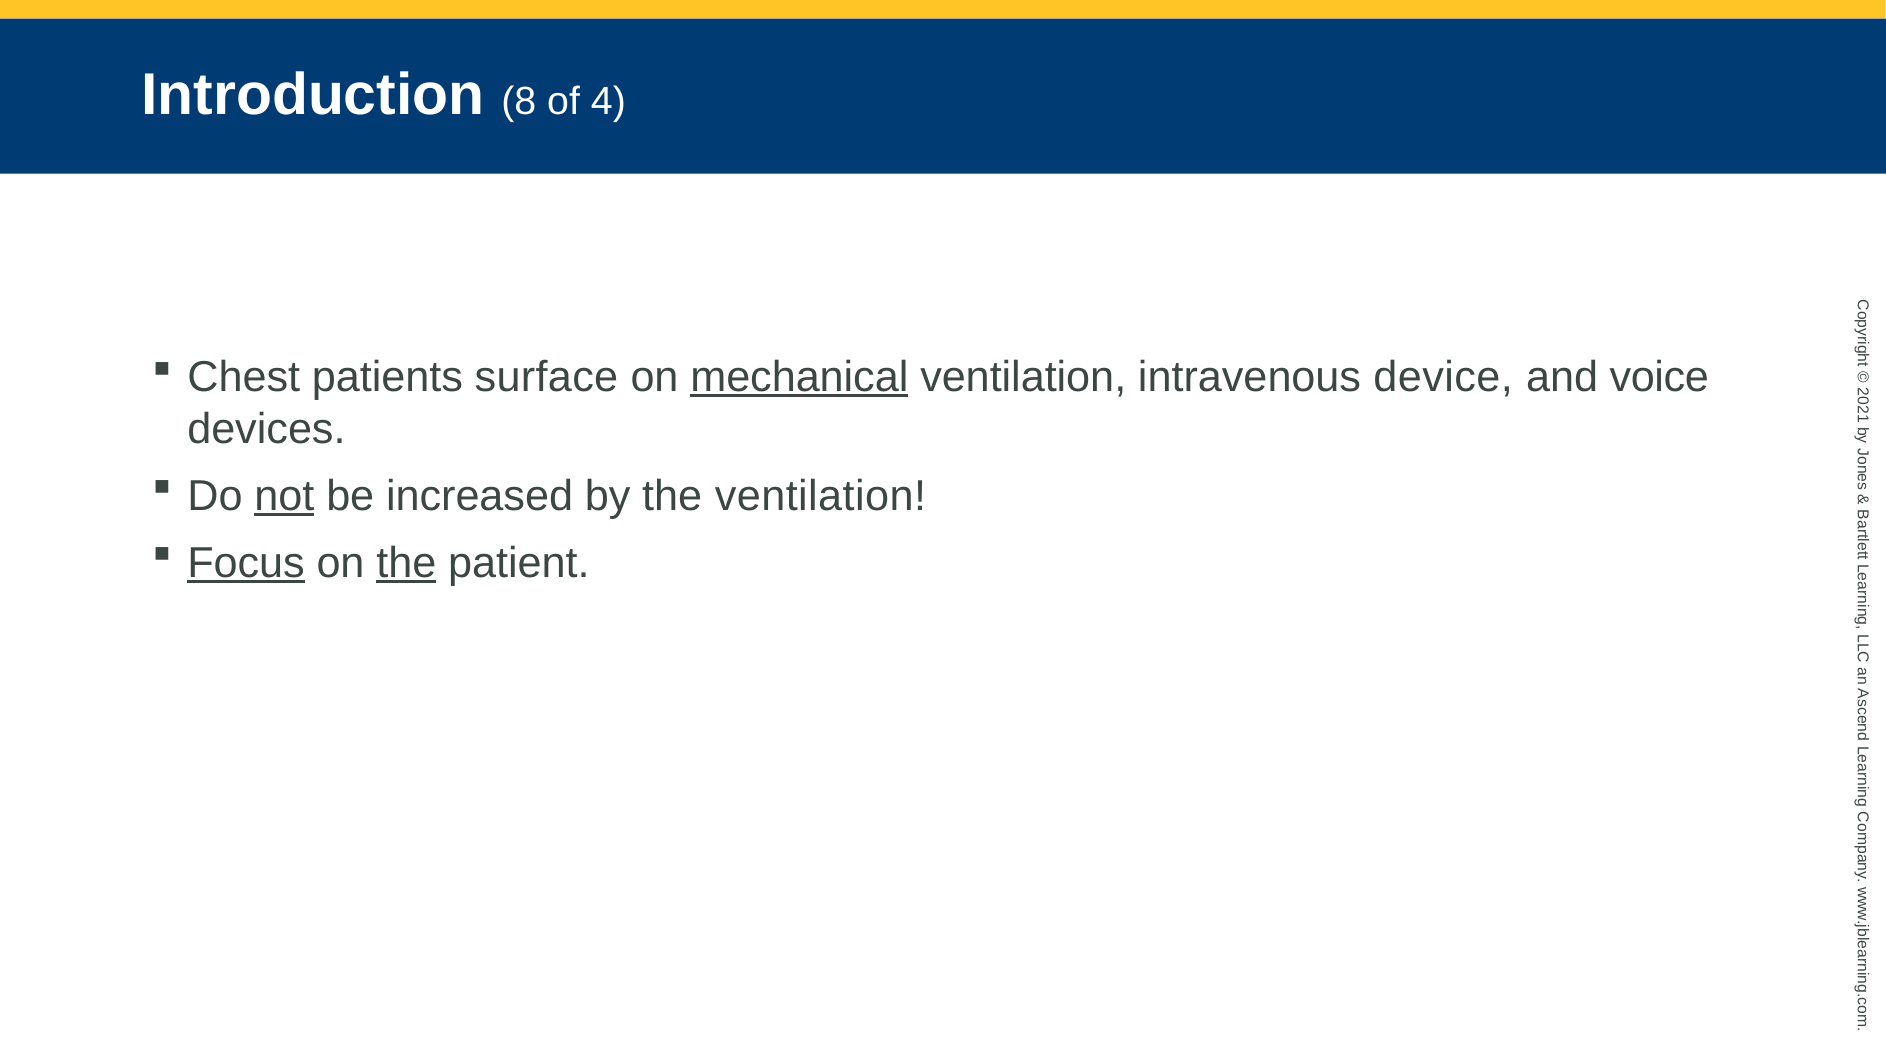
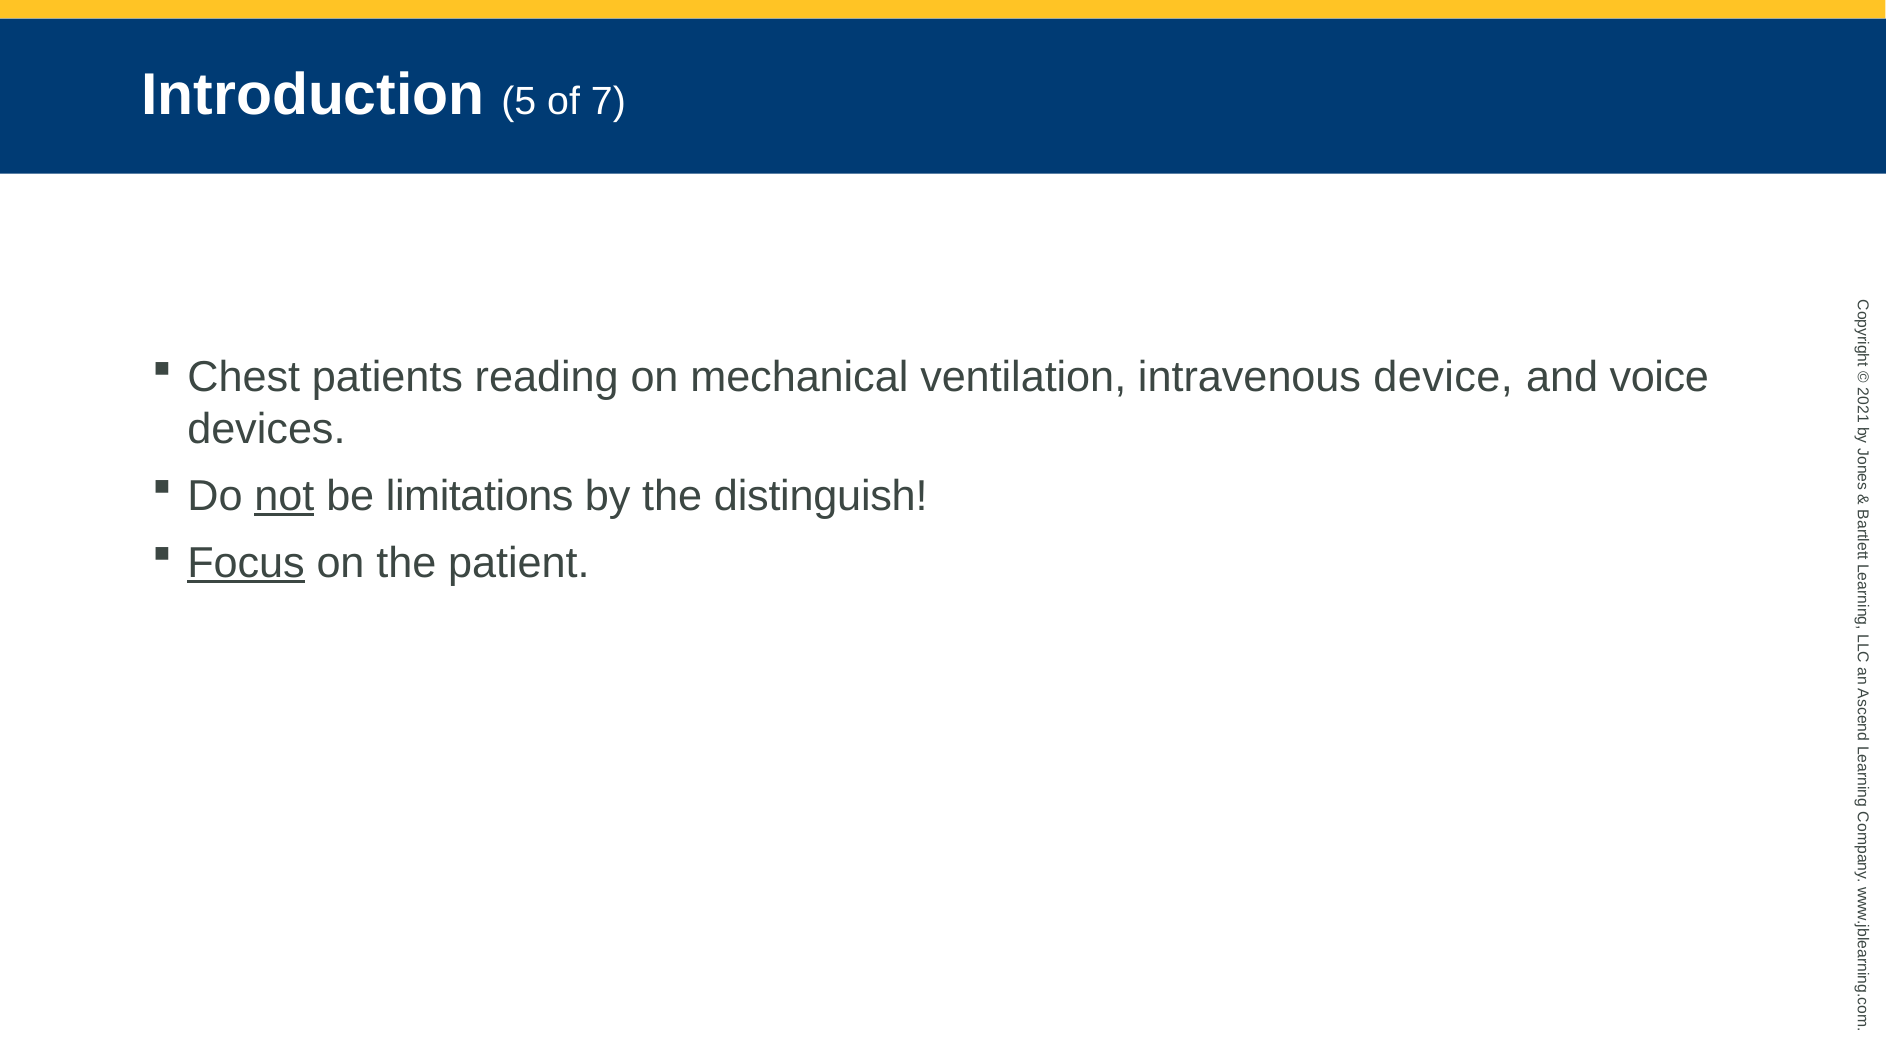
8: 8 -> 5 (519, 101)
4: 4 -> 7 (608, 101)
surface: surface -> reading (547, 377)
mechanical underline: present -> none (799, 377)
increased: increased -> limitations (480, 496)
the ventilation: ventilation -> distinguish (821, 496)
the underline: present -> none (406, 563)
